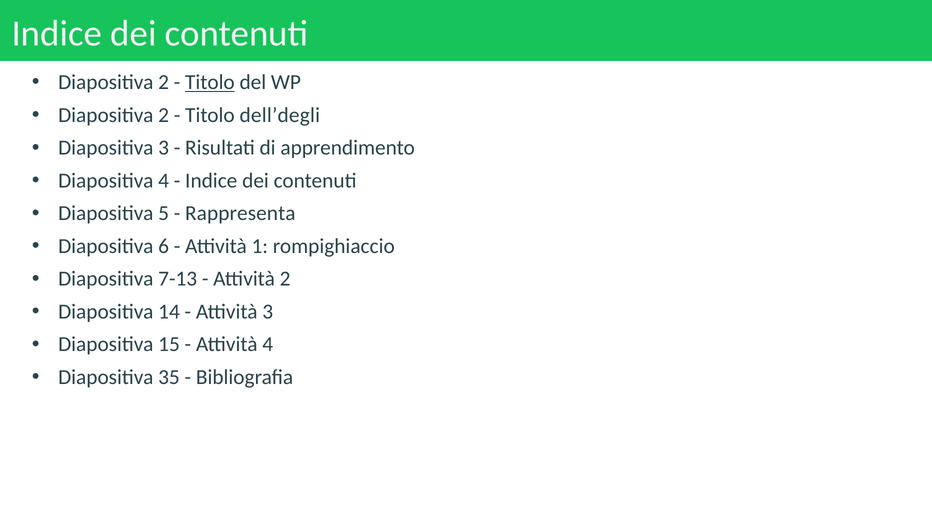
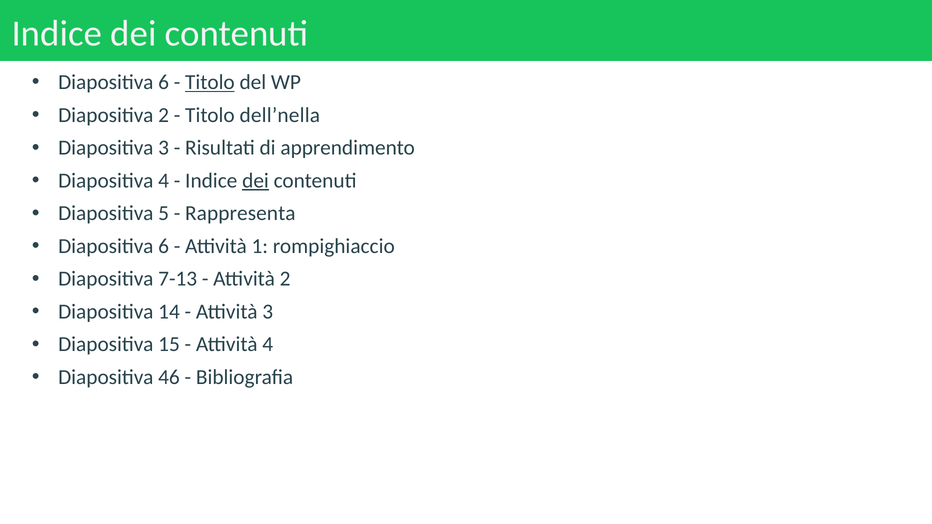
2: 2 -> 6 (164, 82)
dell’degli: dell’degli -> dell’nella (280, 115)
dei underline: none -> present (256, 181)
35: 35 -> 46 (169, 377)
